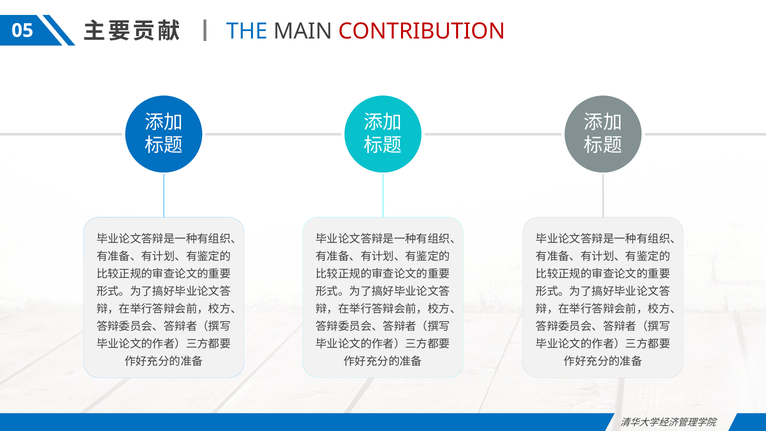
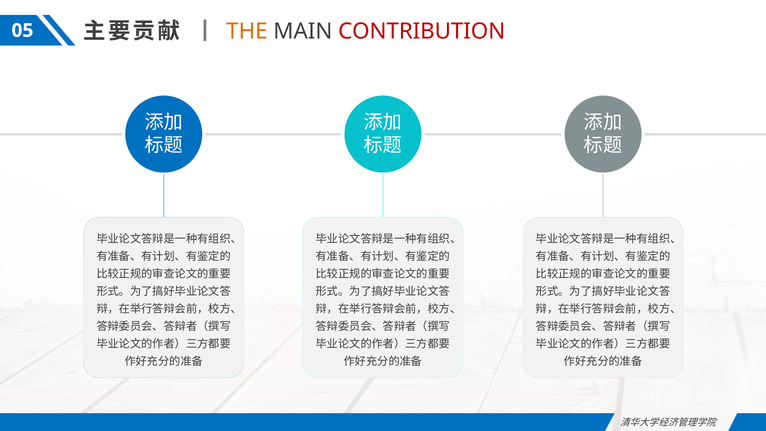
THE colour: blue -> orange (247, 32)
